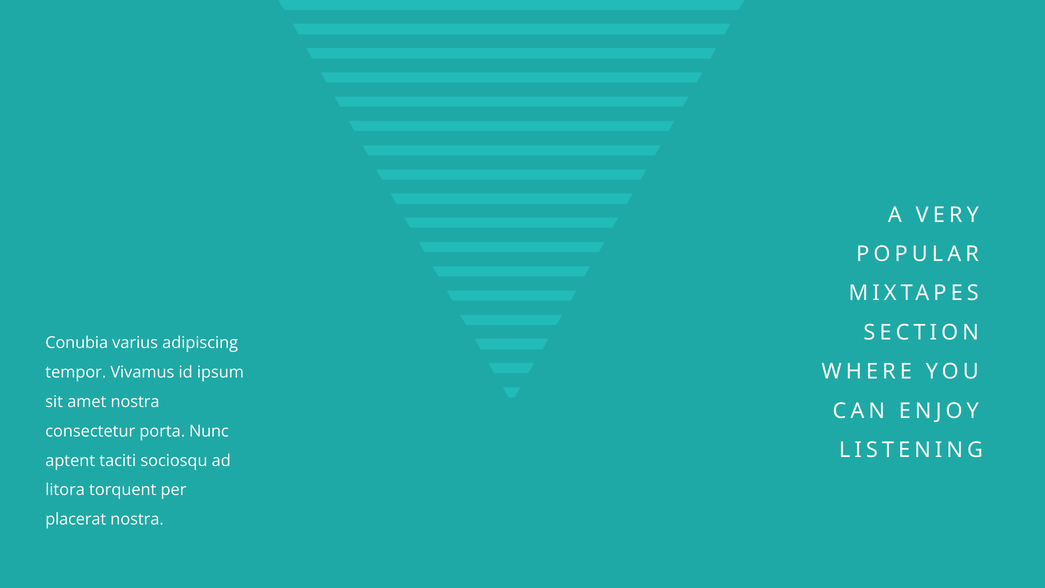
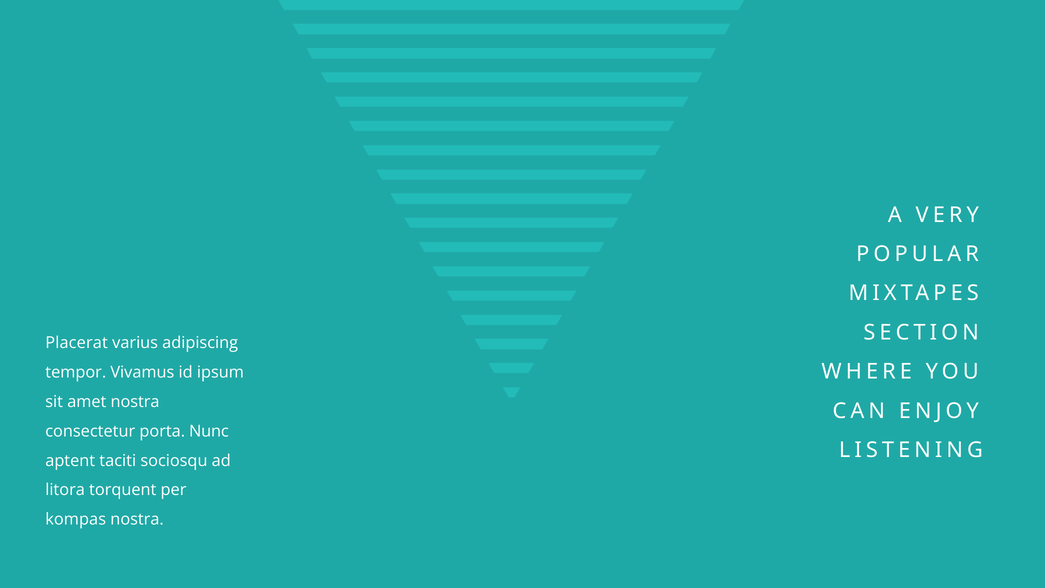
Conubia: Conubia -> Placerat (77, 343)
placerat: placerat -> kompas (76, 519)
